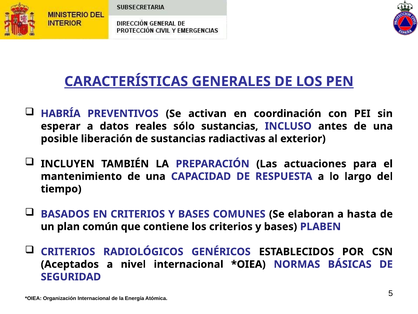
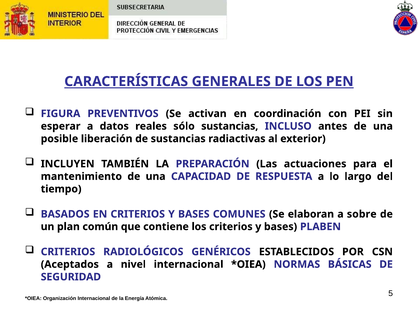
HABRÍA: HABRÍA -> FIGURA (61, 113)
hasta: hasta -> sobre (362, 214)
